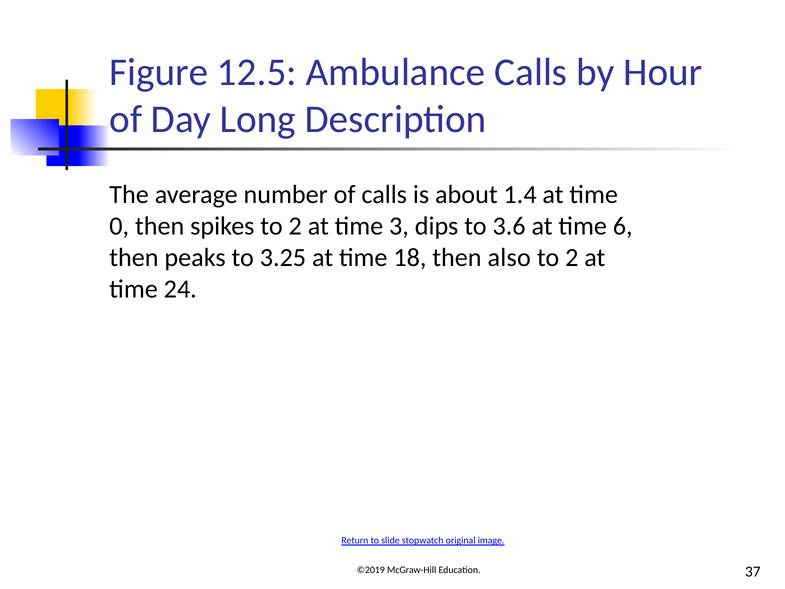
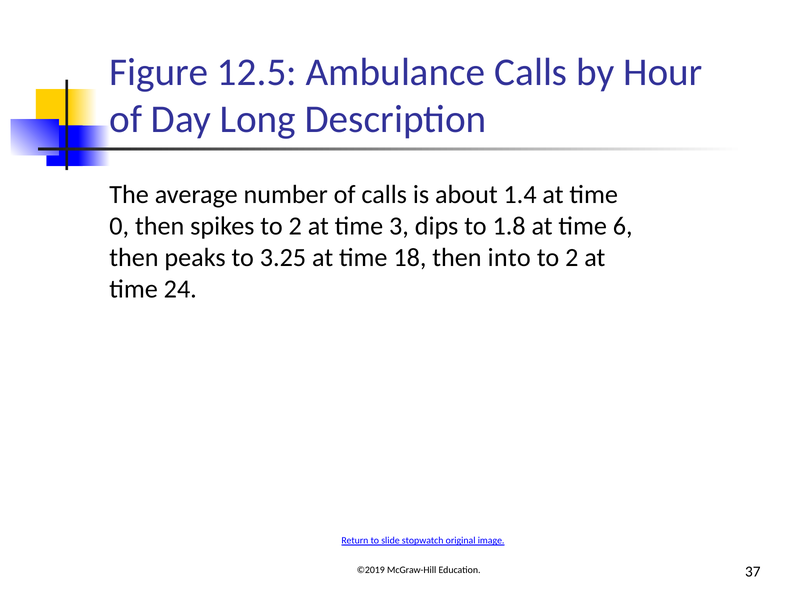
3.6: 3.6 -> 1.8 (509, 226)
also: also -> into (509, 257)
